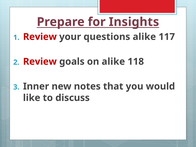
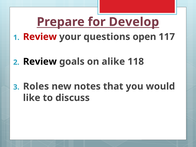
Insights: Insights -> Develop (134, 22)
questions alike: alike -> open (144, 37)
Review colour: red -> black (40, 62)
Inner: Inner -> Roles (36, 86)
